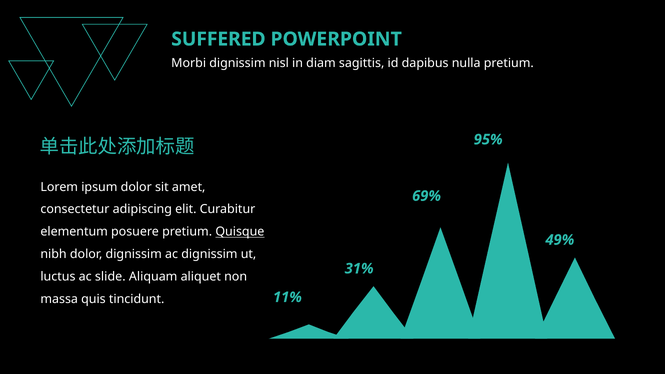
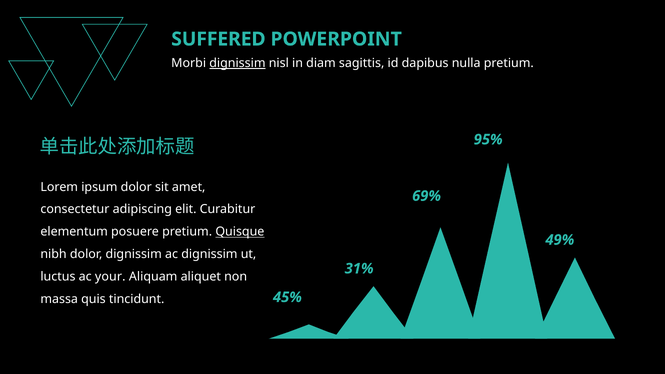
dignissim underline: none -> present (237, 63)
slide: slide -> your (110, 277)
11%: 11% -> 45% (287, 297)
